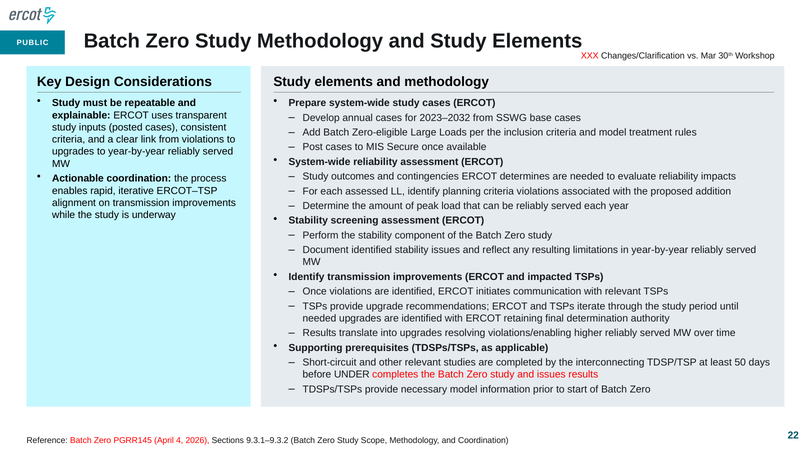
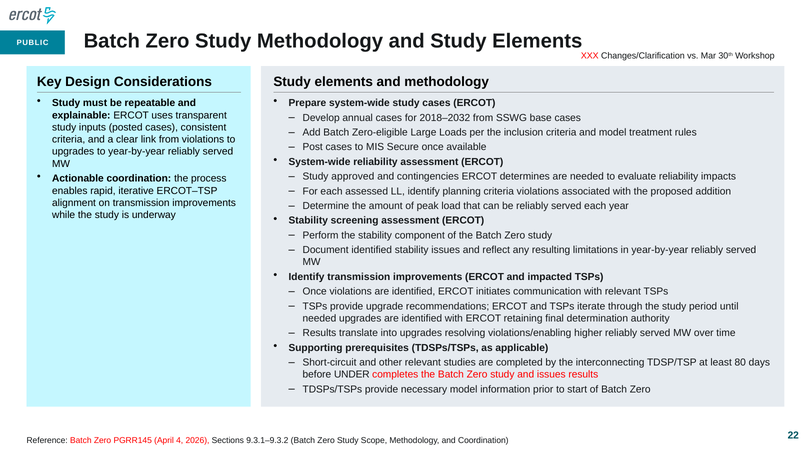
2023–2032: 2023–2032 -> 2018–2032 (445, 118)
outcomes: outcomes -> approved (353, 177)
50: 50 -> 80 (740, 363)
